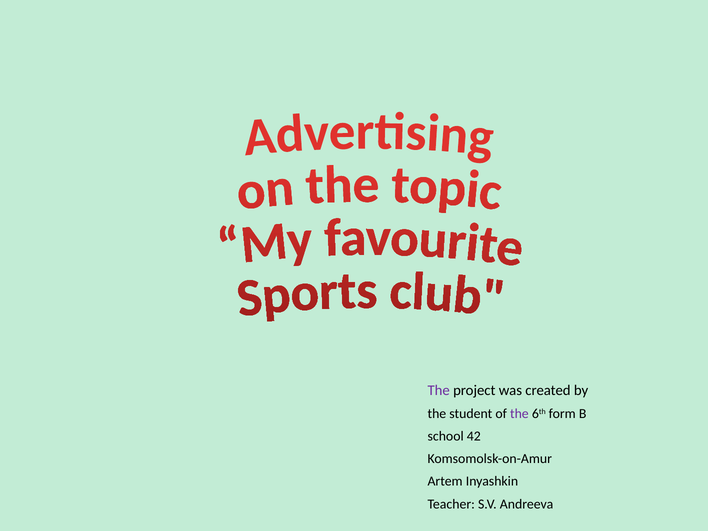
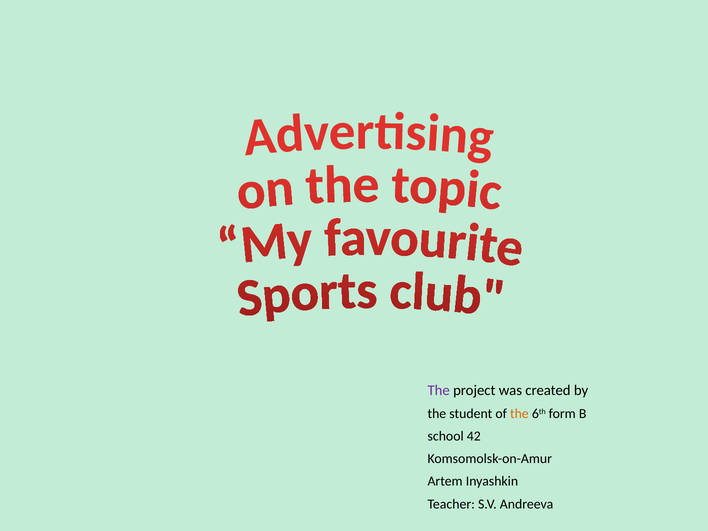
the colour: purple -> orange (519, 413)
